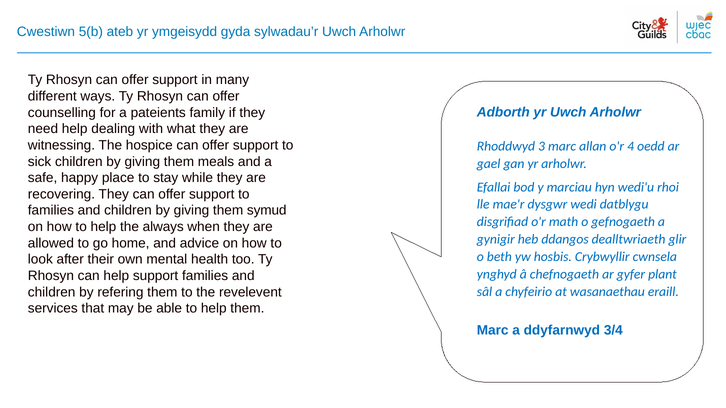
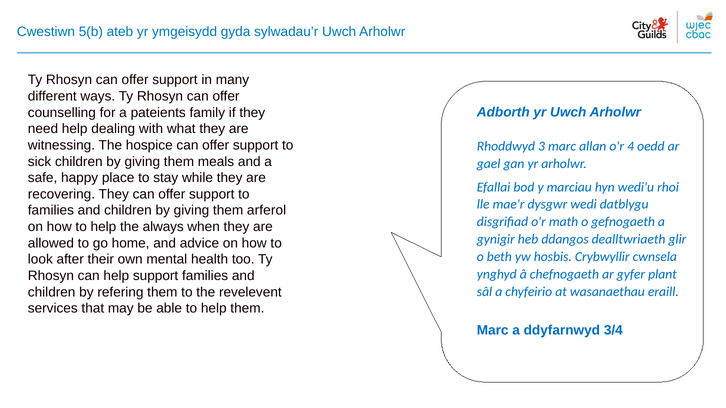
symud: symud -> arferol (267, 211)
